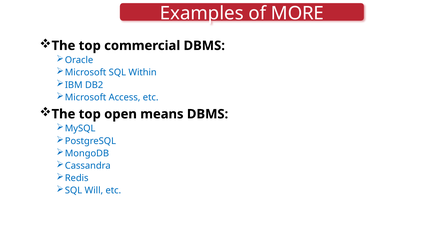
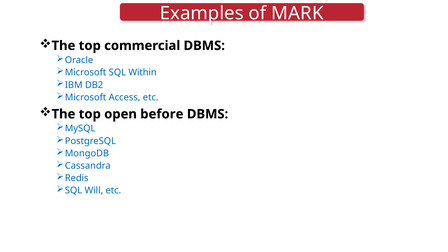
MORE: MORE -> MARK (297, 13)
means: means -> before (162, 114)
